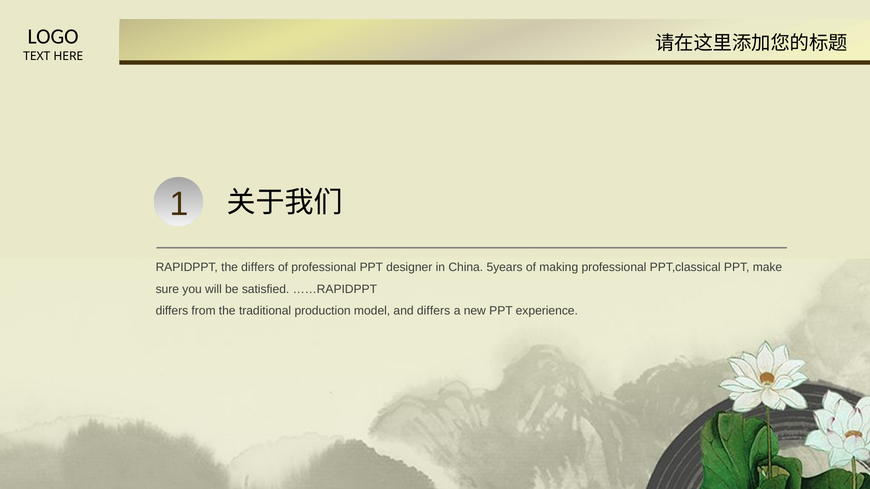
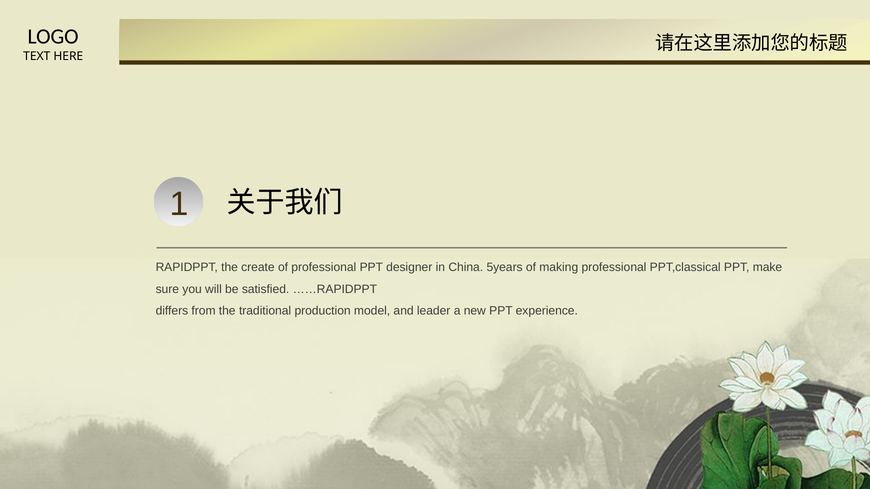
the differs: differs -> create (258, 268)
and differs: differs -> leader (434, 311)
